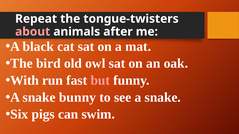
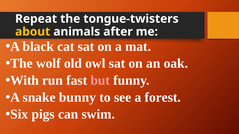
about colour: pink -> yellow (33, 32)
bird: bird -> wolf (48, 64)
see a snake: snake -> forest (163, 98)
